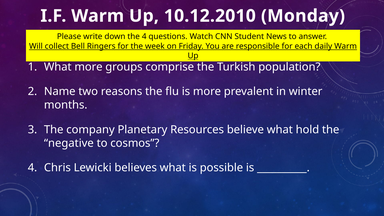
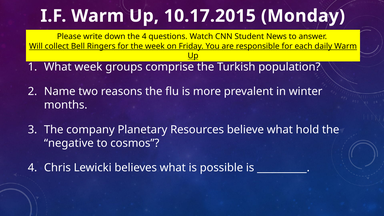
10.12.2010: 10.12.2010 -> 10.17.2015 (210, 16)
What more: more -> week (88, 67)
